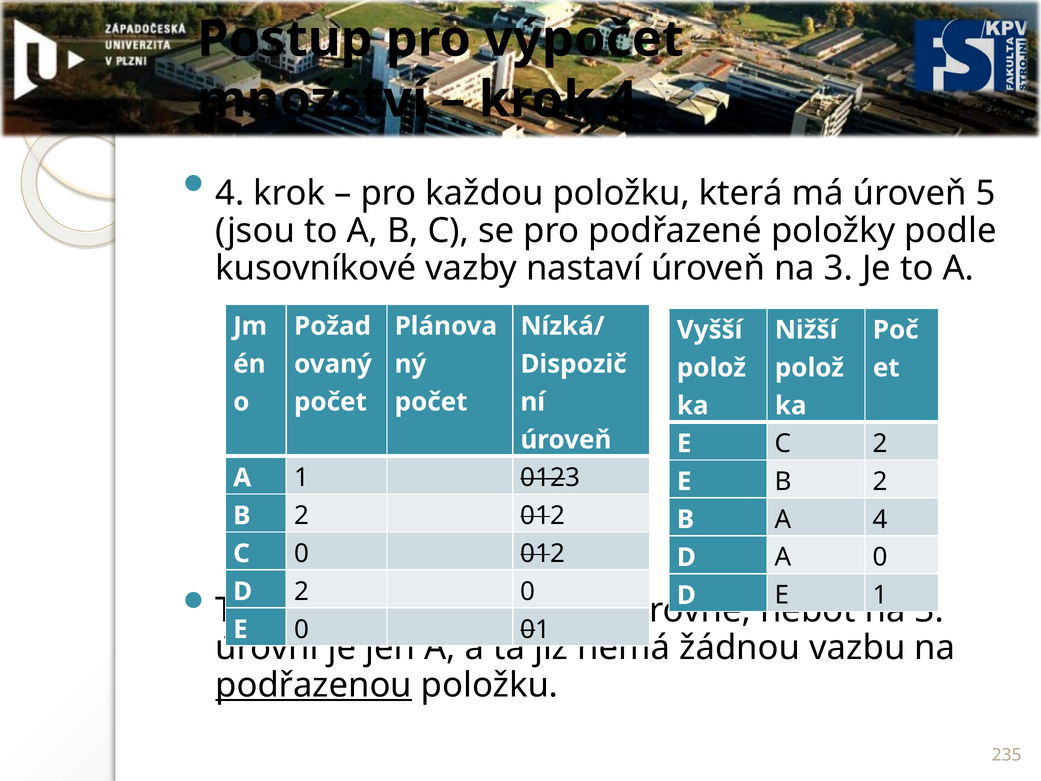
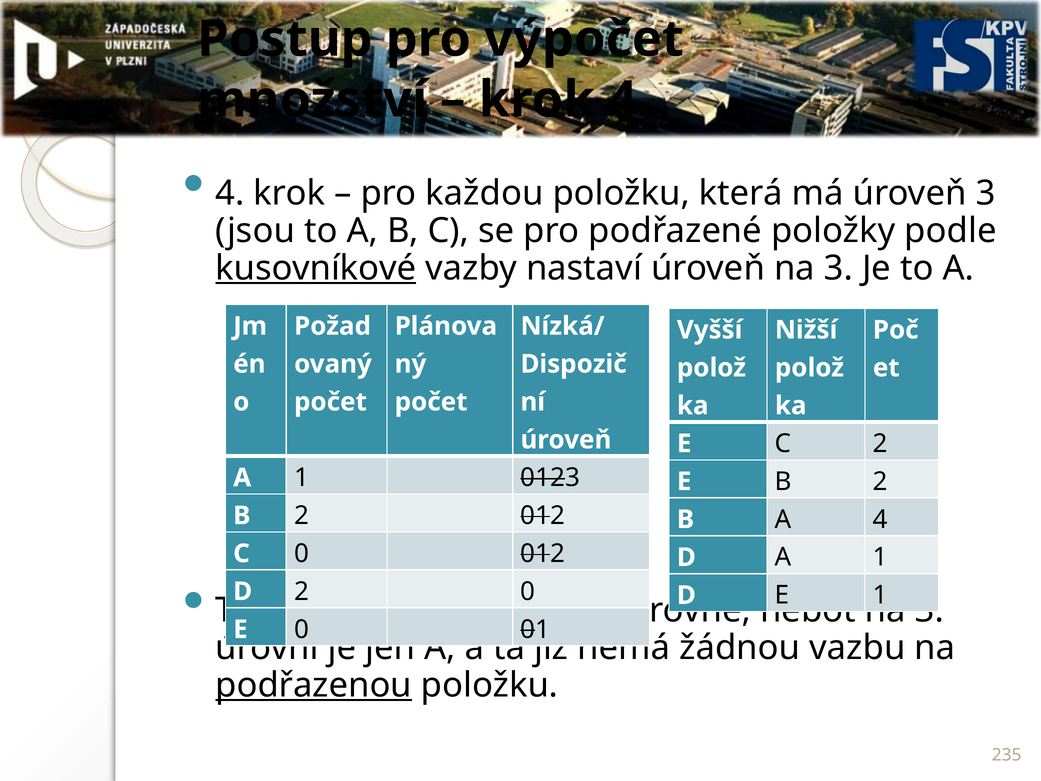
úroveň 5: 5 -> 3 (985, 193)
kusovníkové underline: none -> present (316, 268)
0: 0 -> 1 (880, 557)
